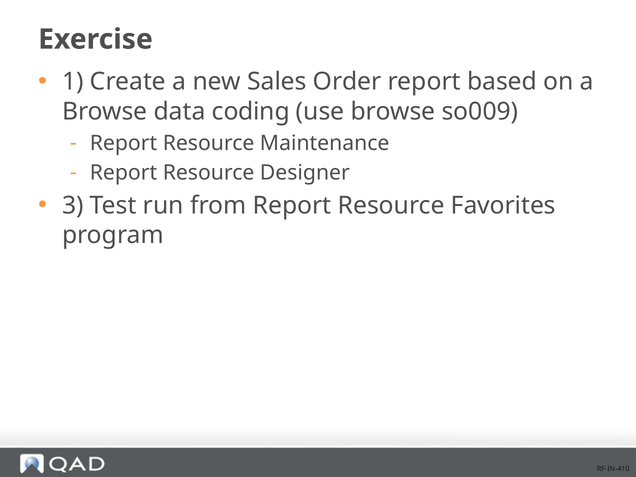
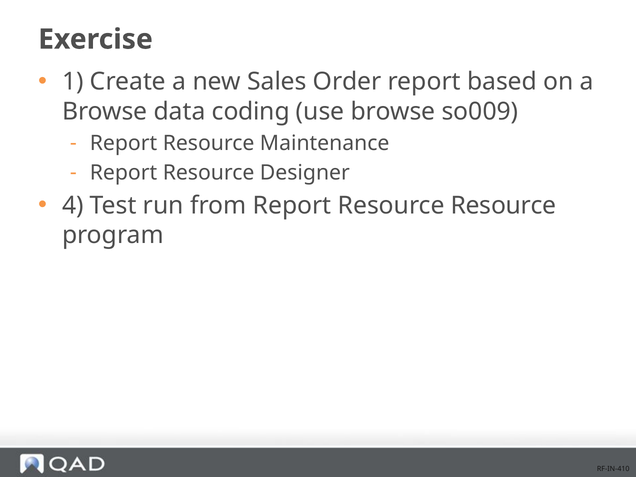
3: 3 -> 4 (73, 205)
Resource Favorites: Favorites -> Resource (503, 205)
